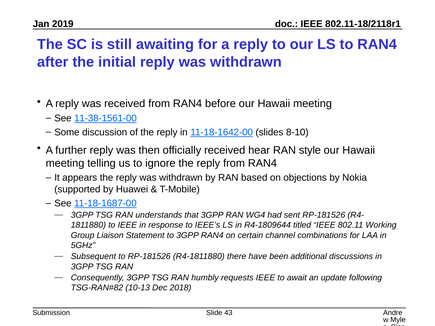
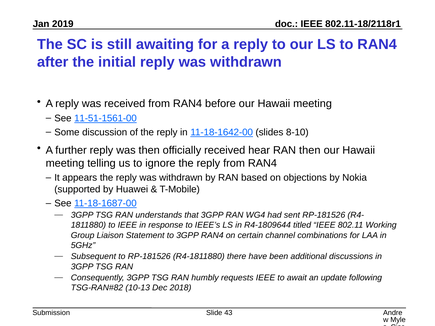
11-38-1561-00: 11-38-1561-00 -> 11-51-1561-00 (105, 118)
RAN style: style -> then (310, 150)
